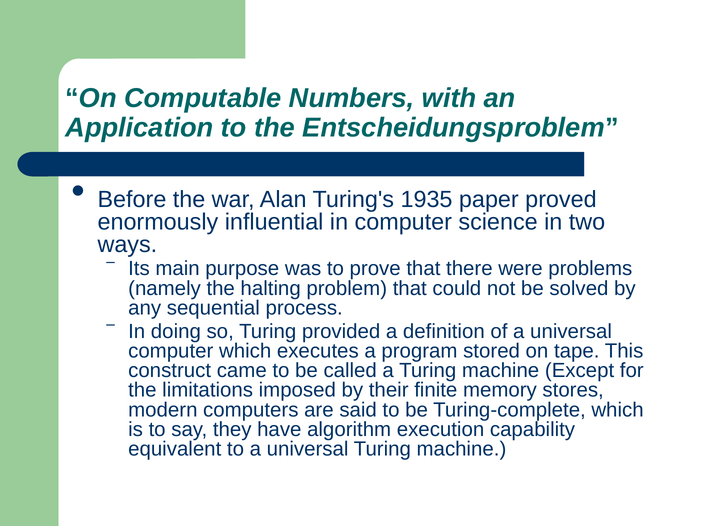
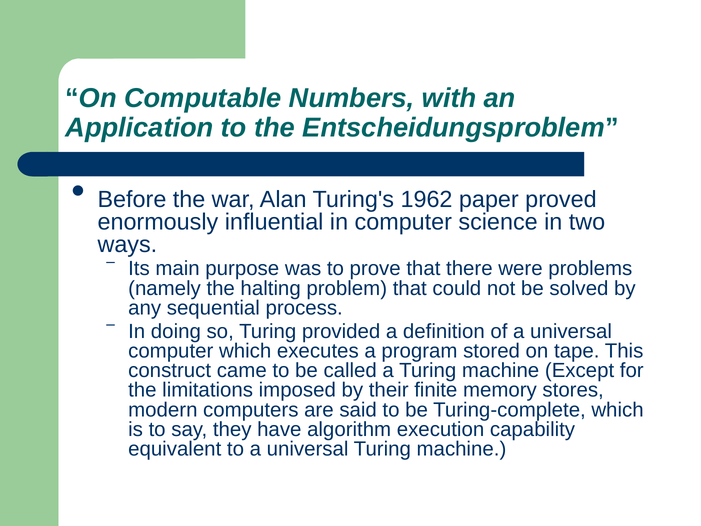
1935: 1935 -> 1962 (427, 199)
